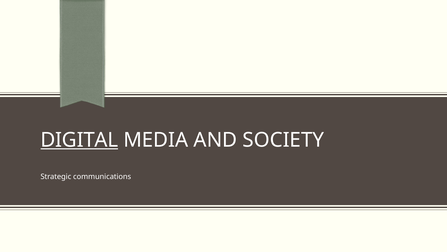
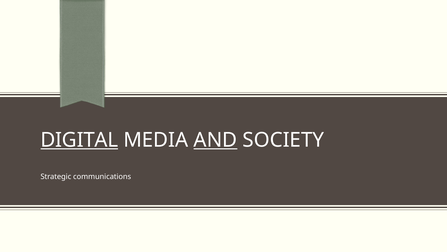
AND underline: none -> present (215, 140)
